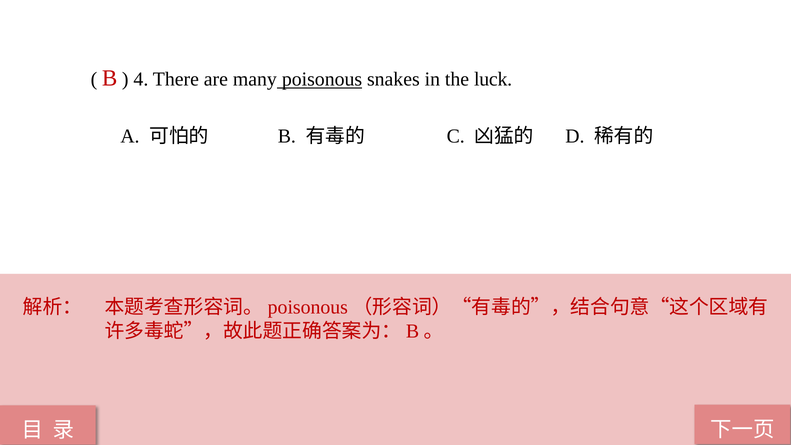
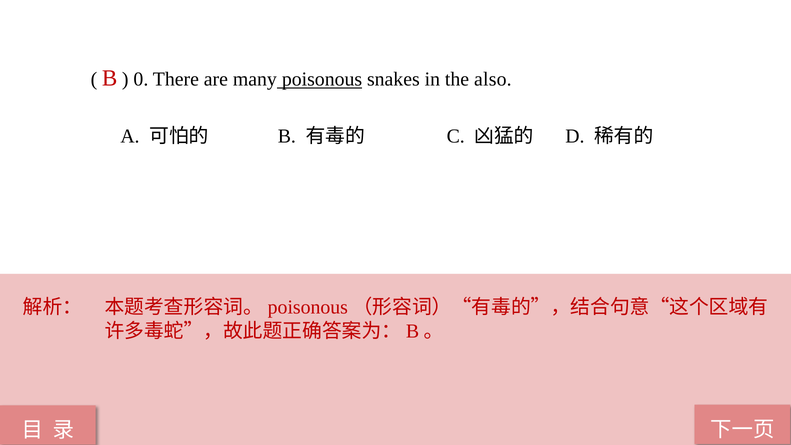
4: 4 -> 0 (141, 79)
luck: luck -> also (493, 79)
